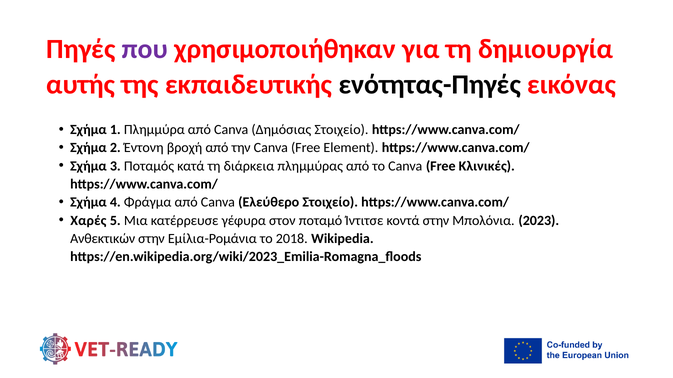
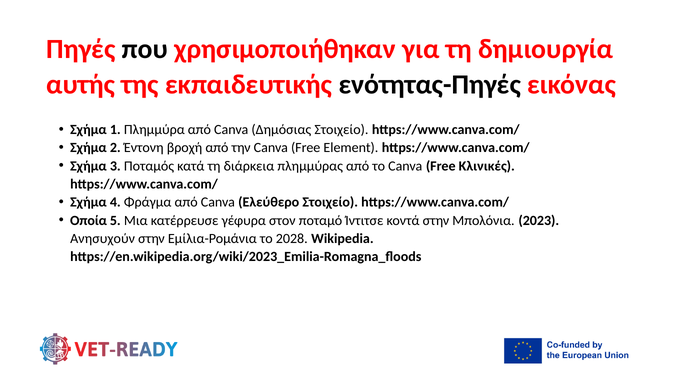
που colour: purple -> black (145, 49)
Χαρές: Χαρές -> Οποία (89, 221)
Ανθεκτικών: Ανθεκτικών -> Ανησυχούν (103, 239)
2018: 2018 -> 2028 (292, 239)
